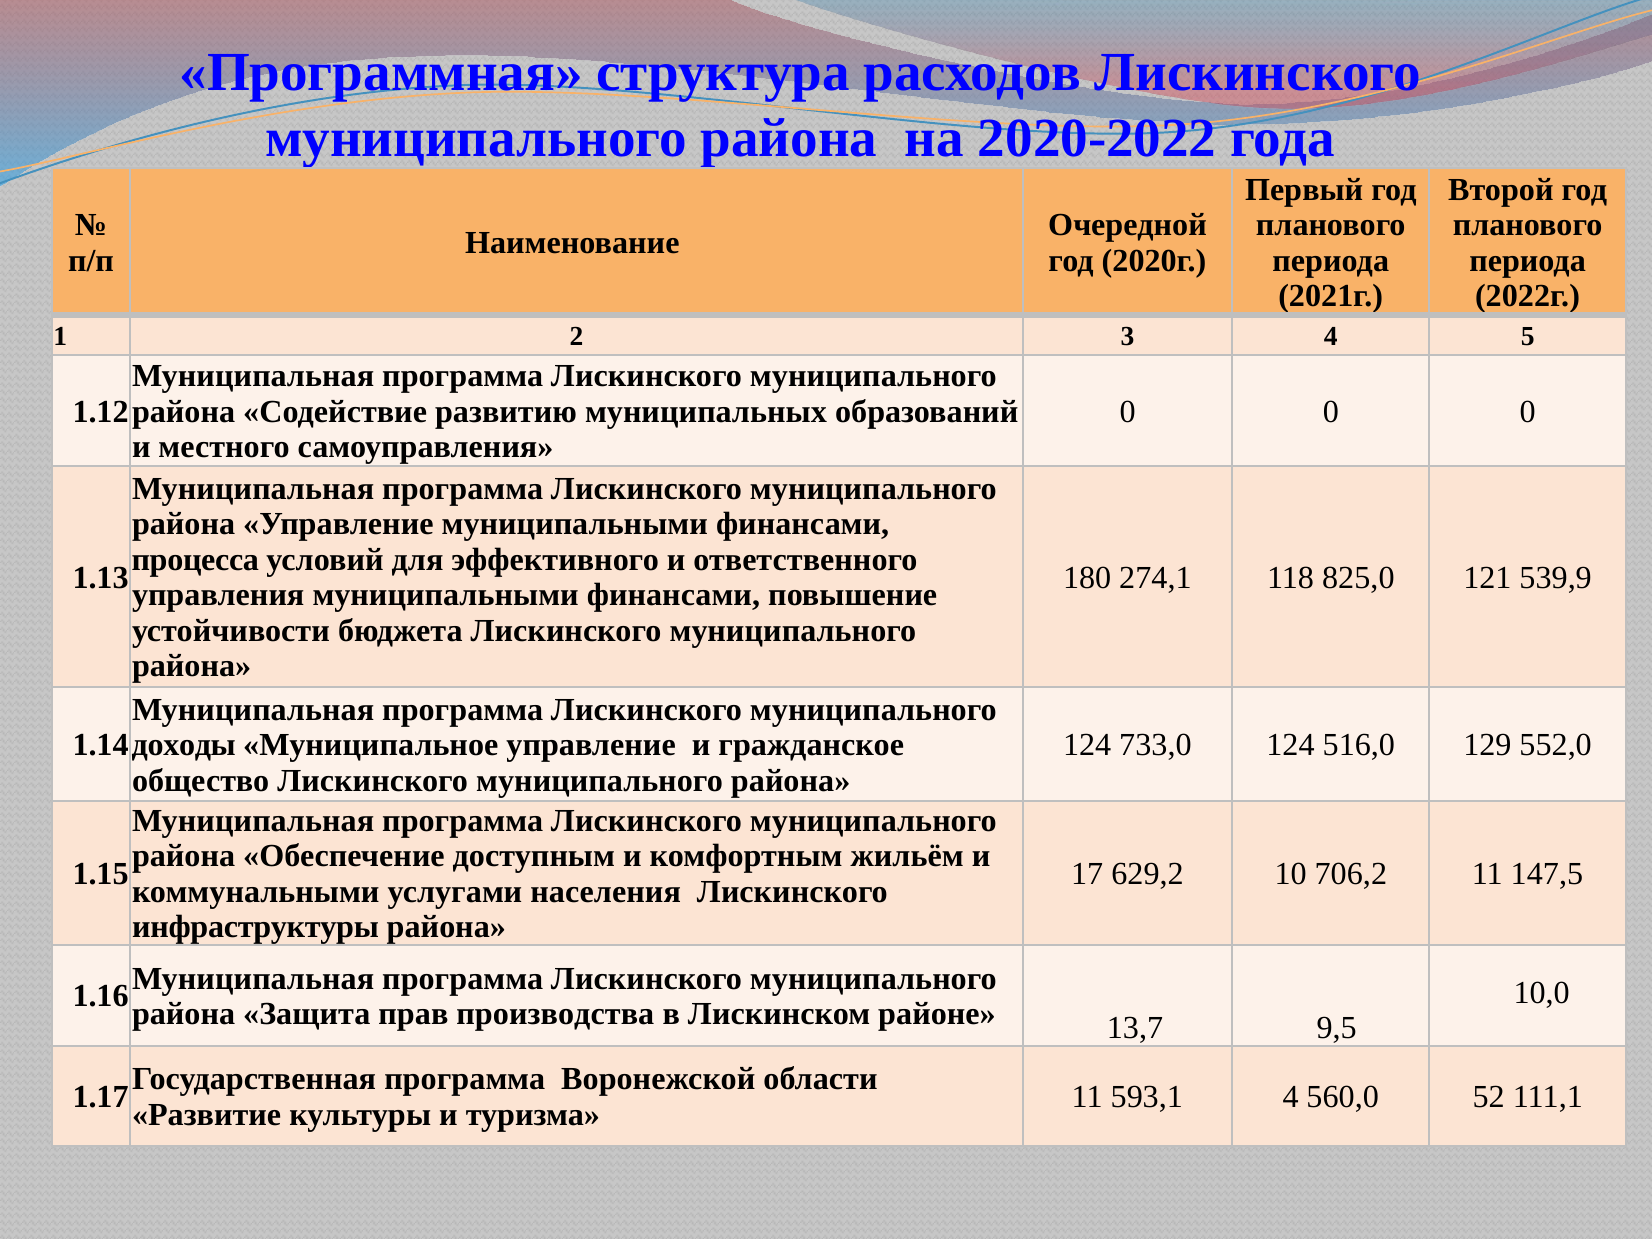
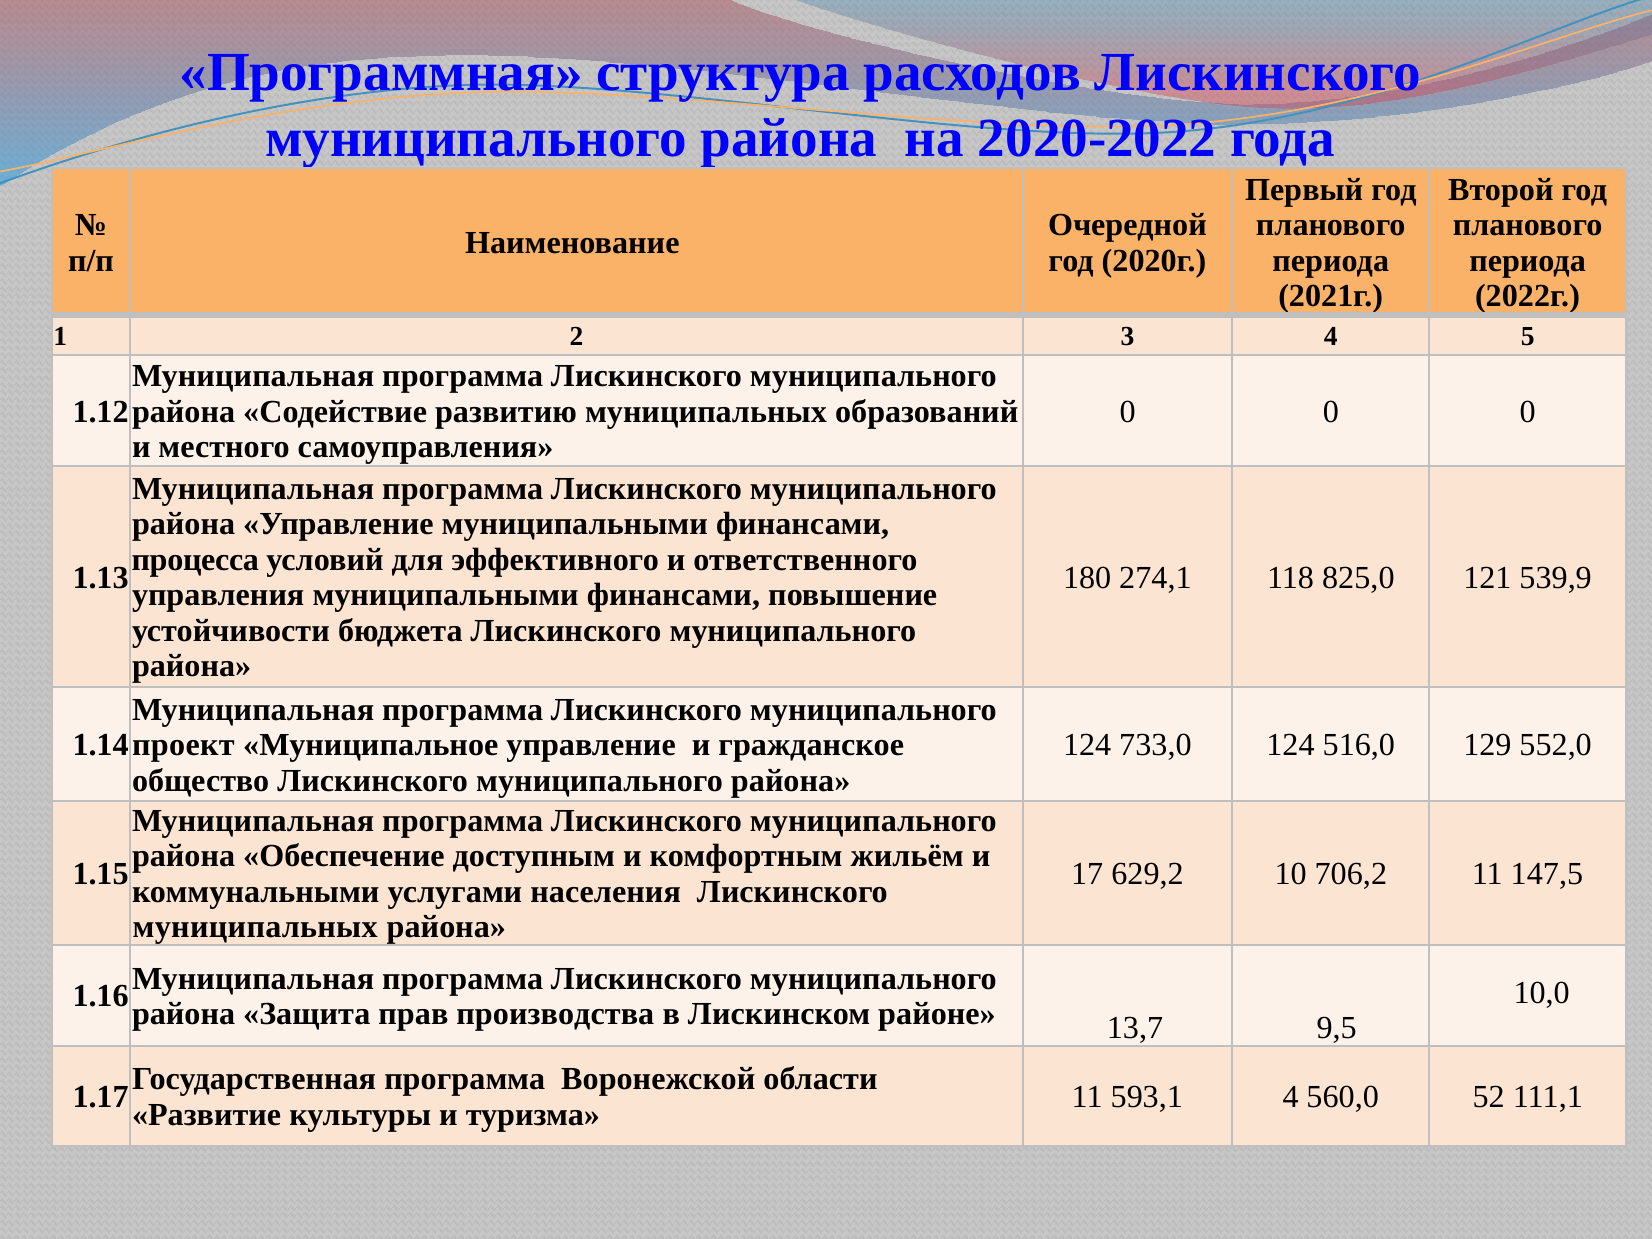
доходы: доходы -> проект (183, 745)
инфраструктуры: инфраструктуры -> муниципальных (255, 927)
